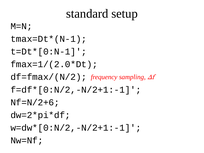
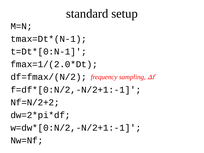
Nf=N/2+6: Nf=N/2+6 -> Nf=N/2+2 (35, 102)
